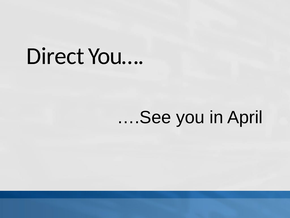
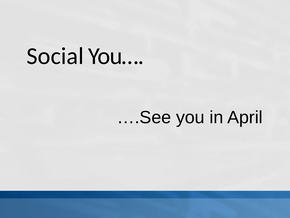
Direct: Direct -> Social (55, 56)
